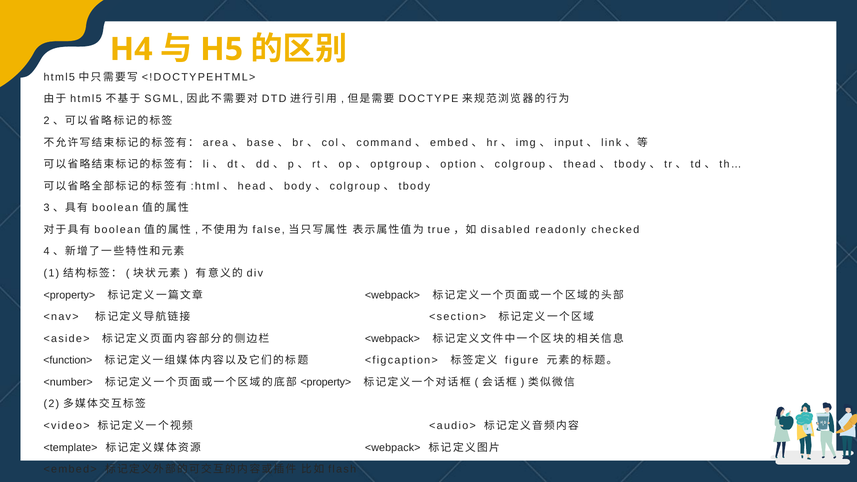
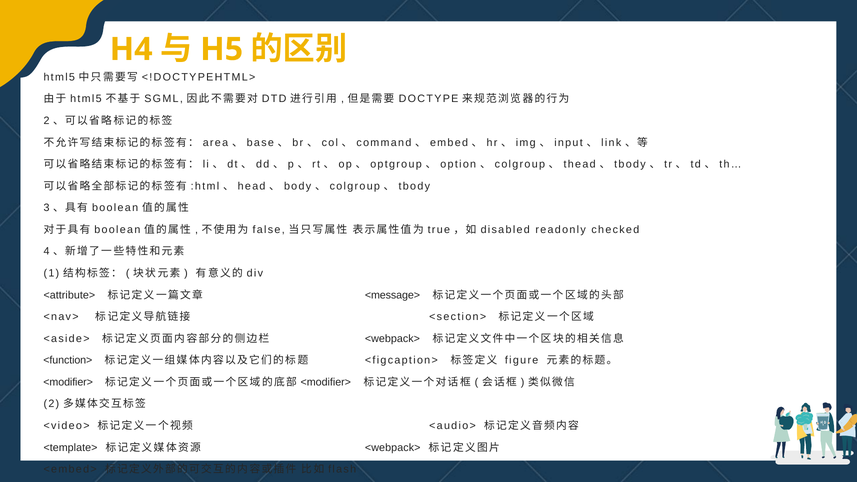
<property>: <property> -> <attribute> (69, 295)
<webpack>: <webpack> -> <message> (392, 295)
<number>: <number> -> <modifier> (68, 382)
<property>: <property> -> <modifier> (326, 382)
